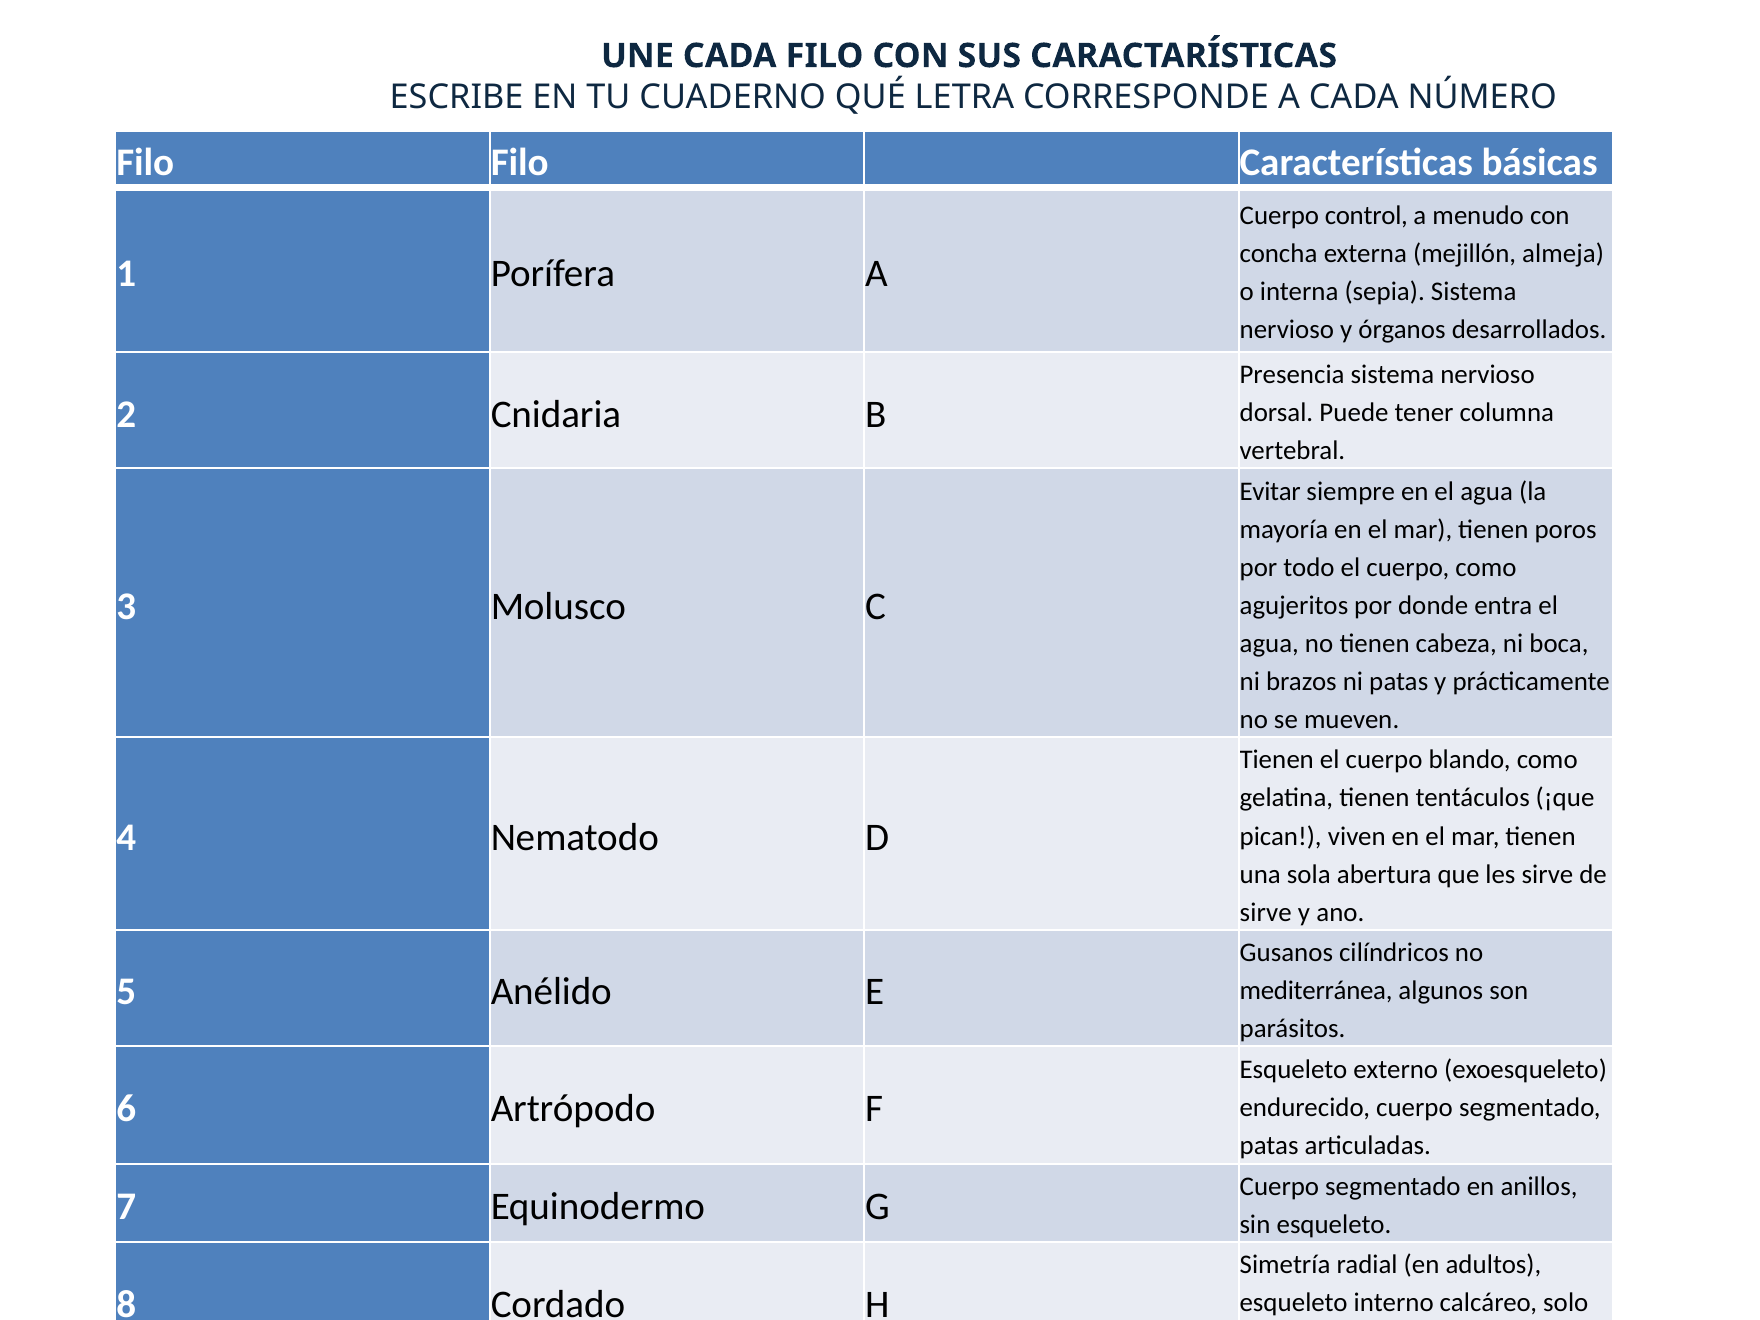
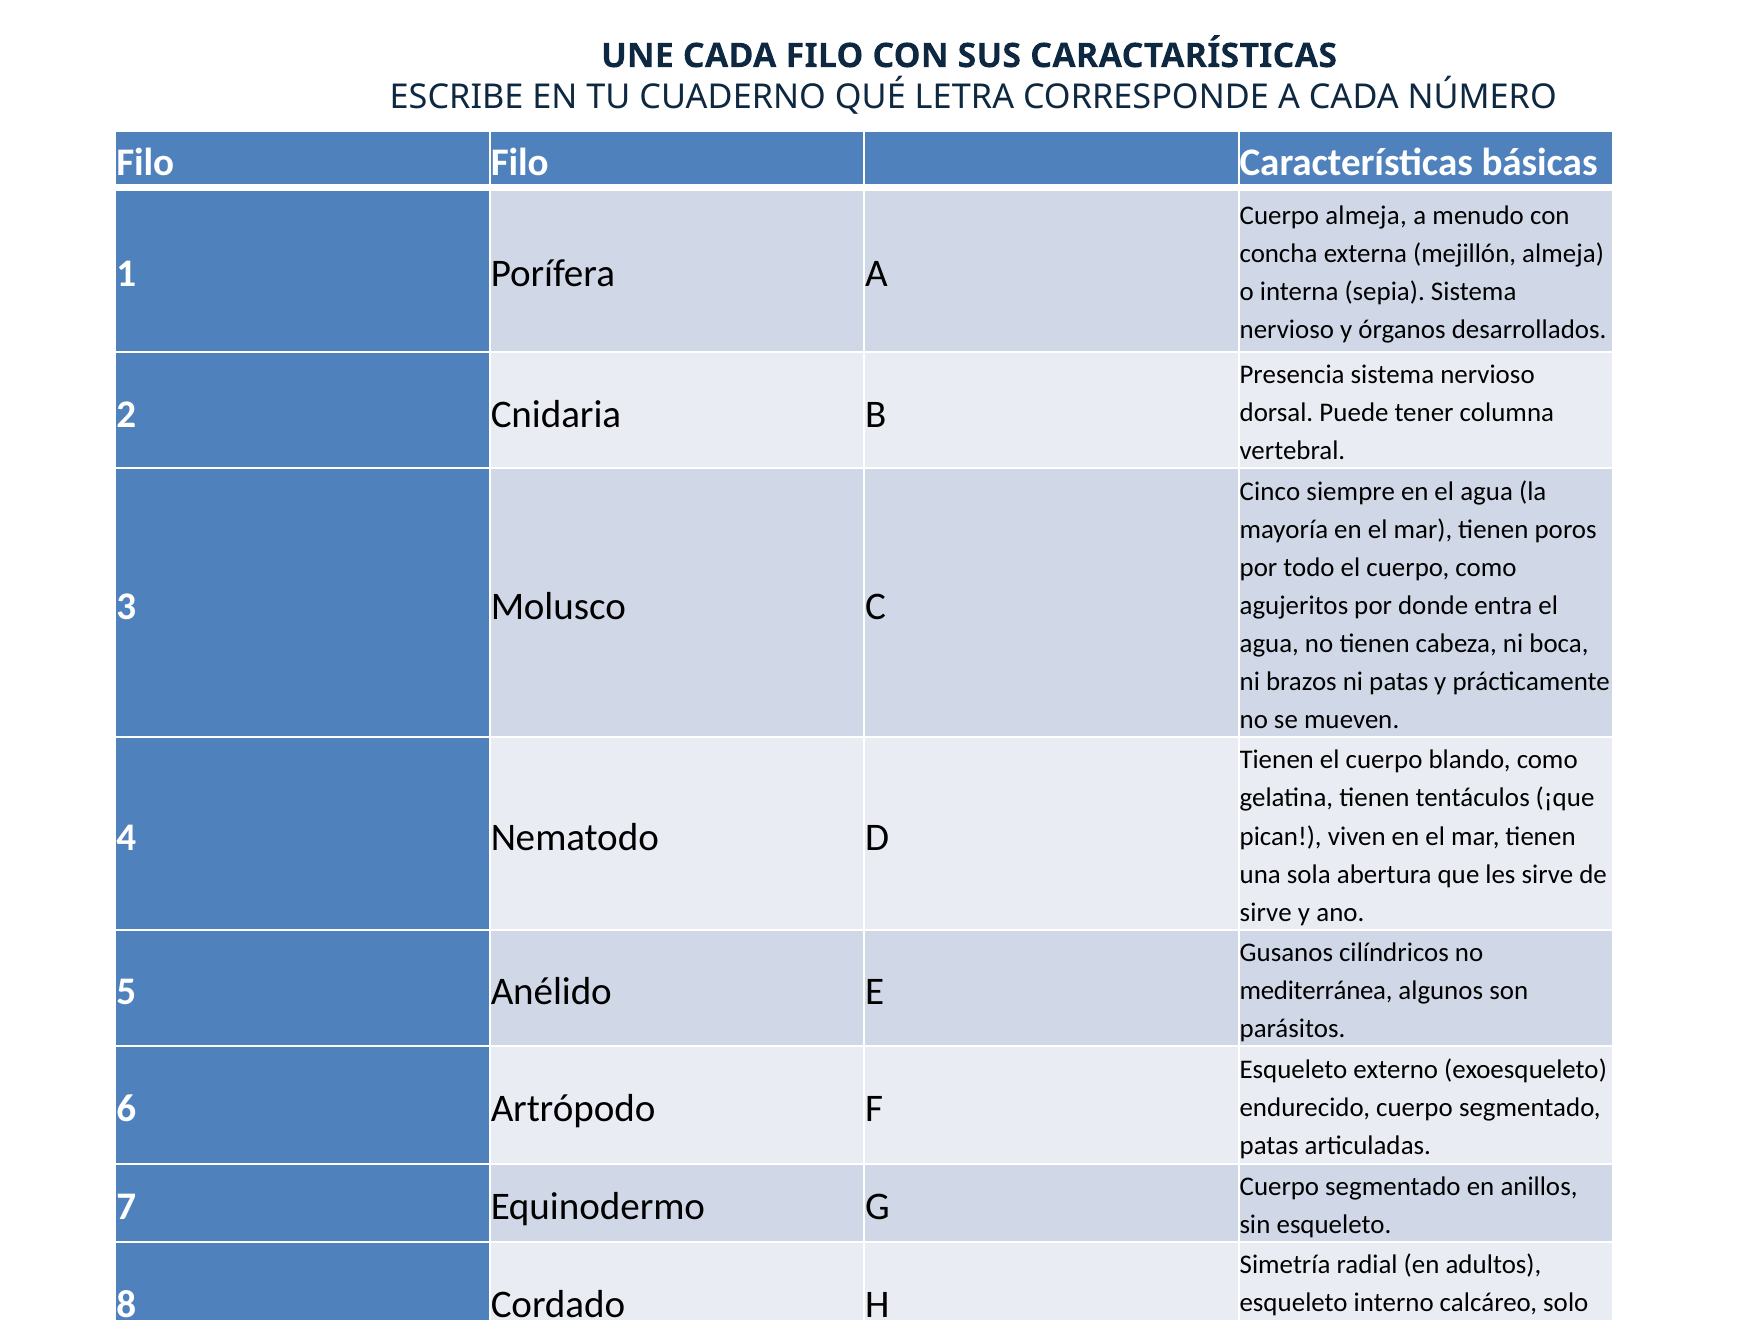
Cuerpo control: control -> almeja (1366, 215)
Evitar: Evitar -> Cinco (1270, 491)
